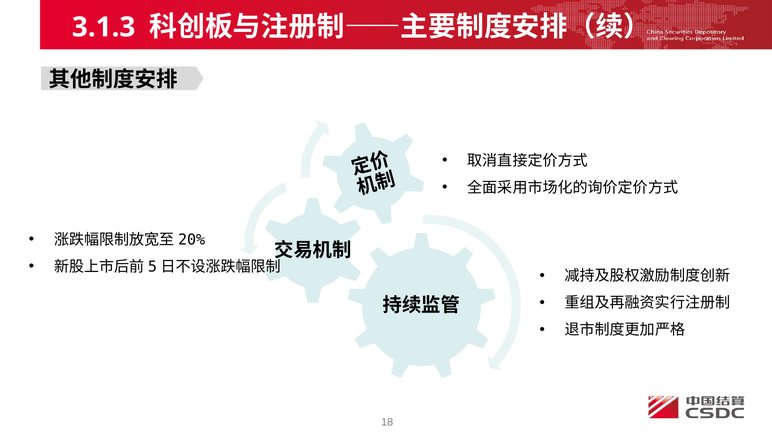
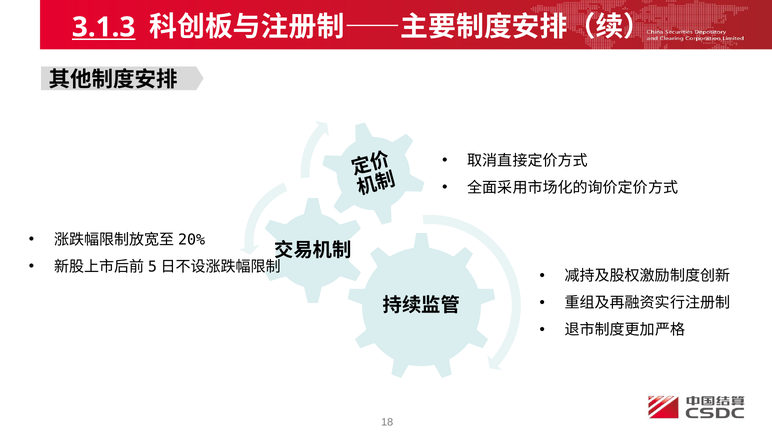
3.1.3 underline: none -> present (104, 27)
